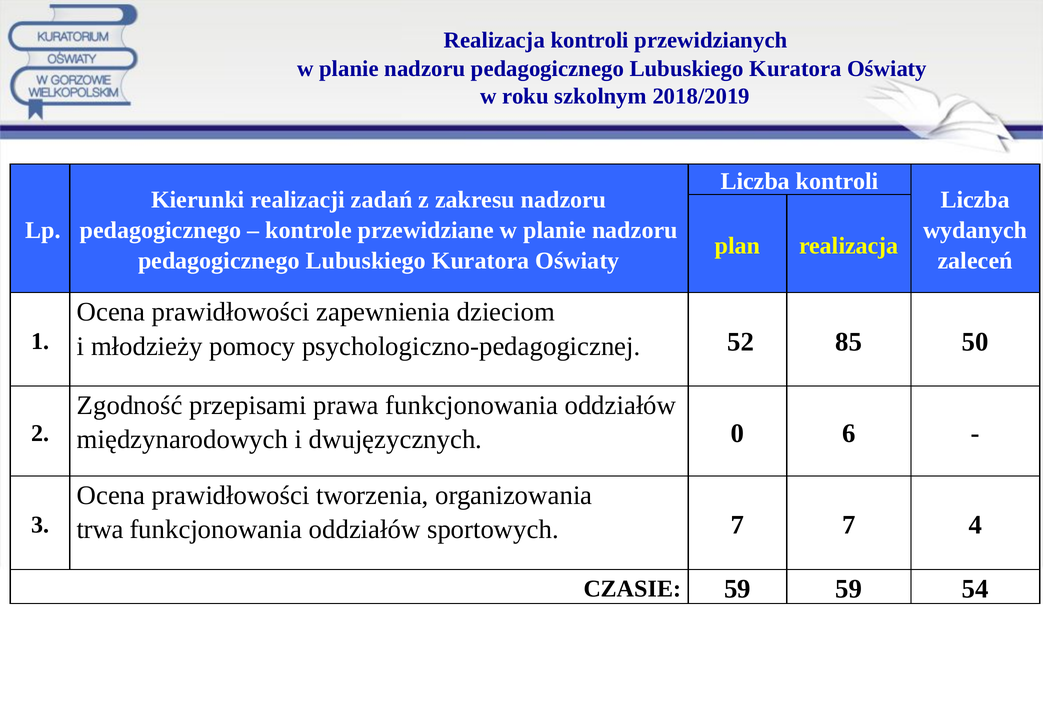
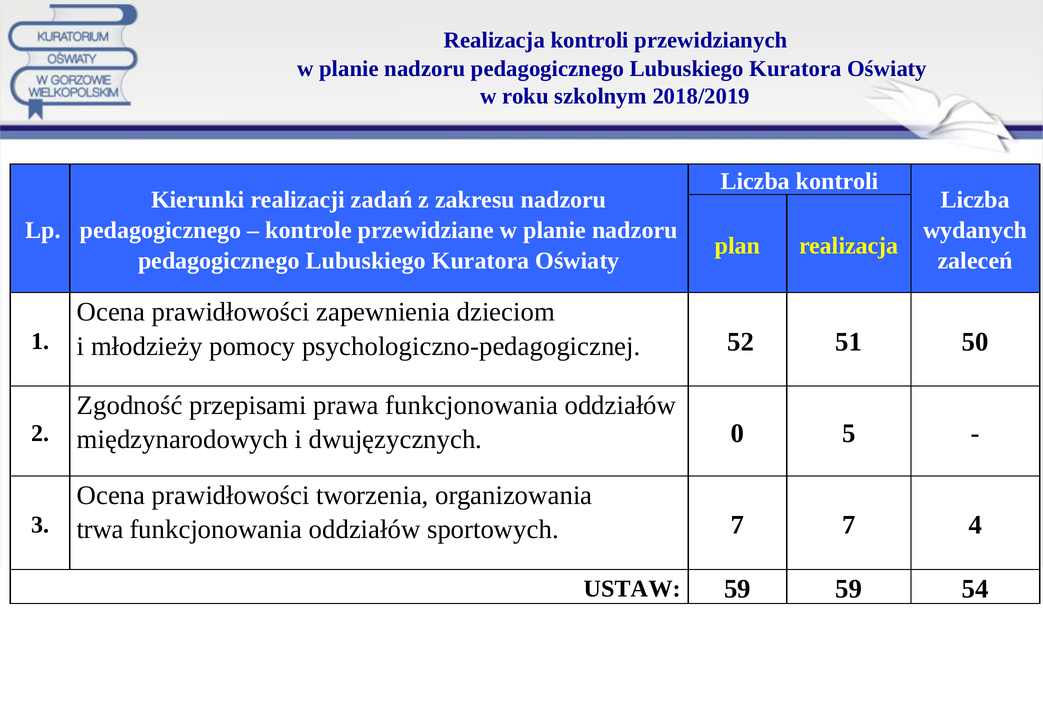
85: 85 -> 51 (849, 342)
6: 6 -> 5 (849, 433)
CZASIE: CZASIE -> USTAW (632, 589)
